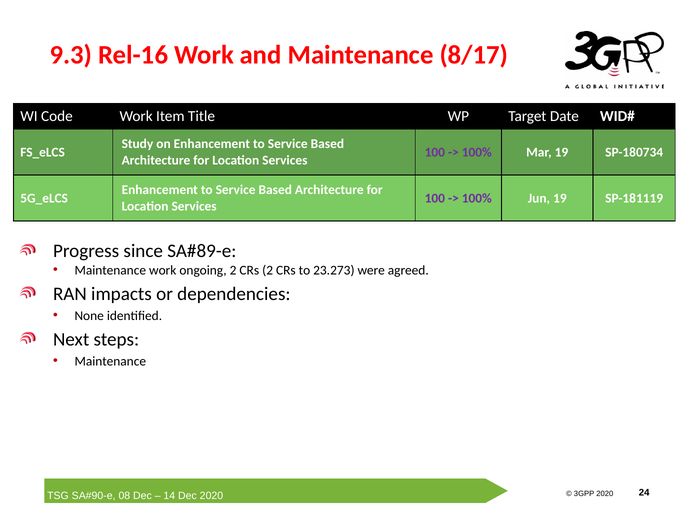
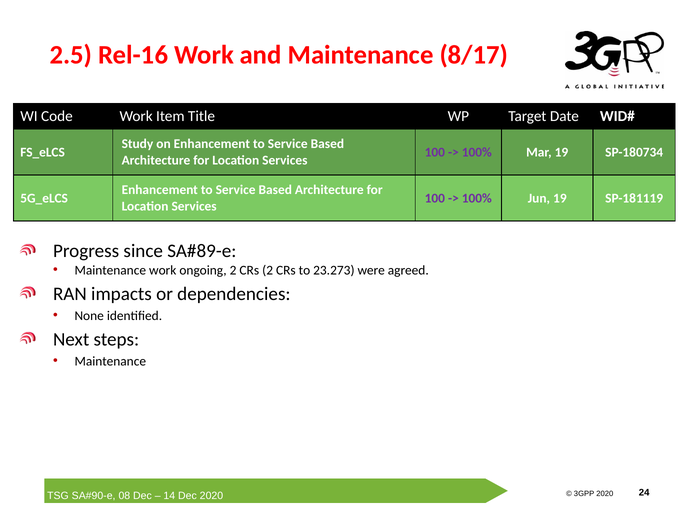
9.3: 9.3 -> 2.5 (71, 55)
